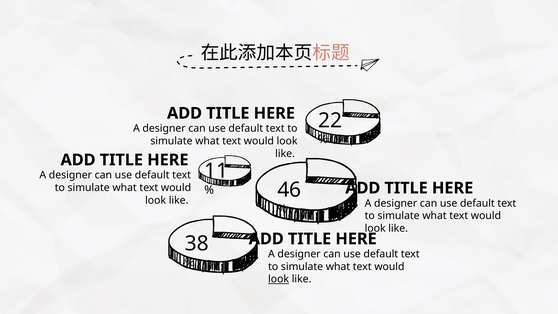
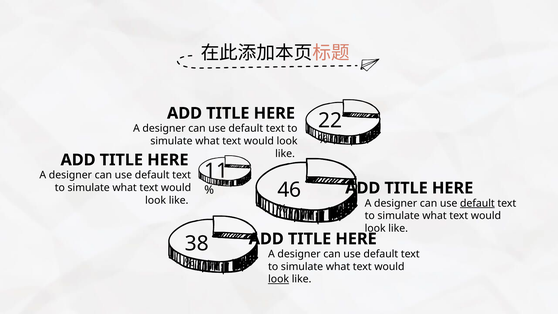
default underline: none -> present (477, 203)
